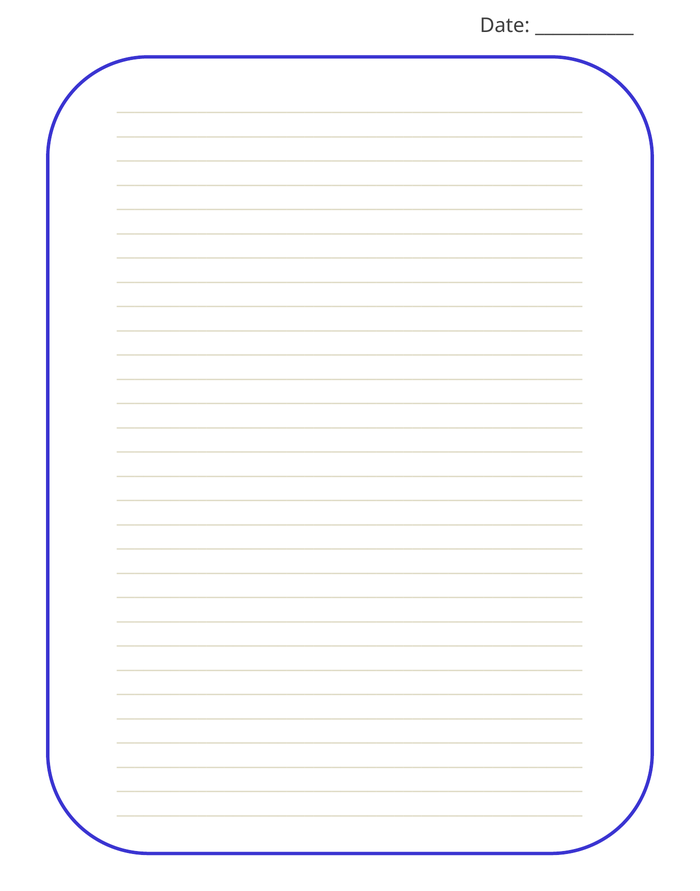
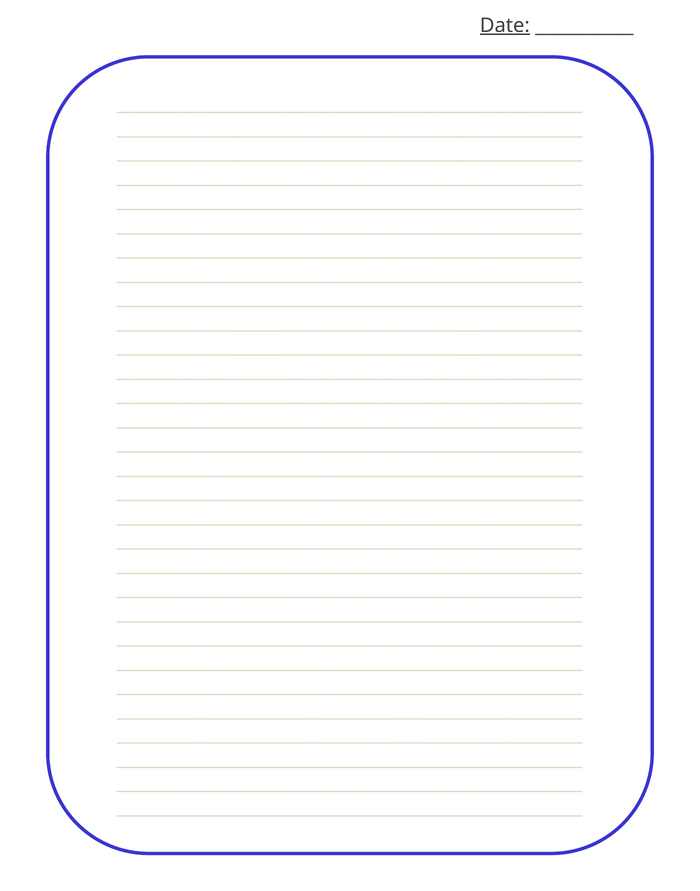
Date underline: none -> present (505, 26)
